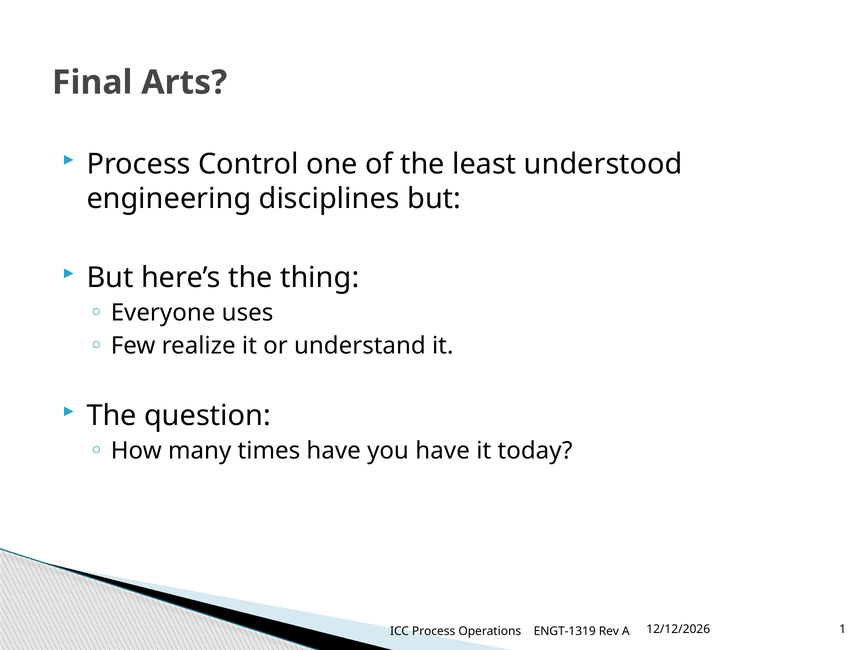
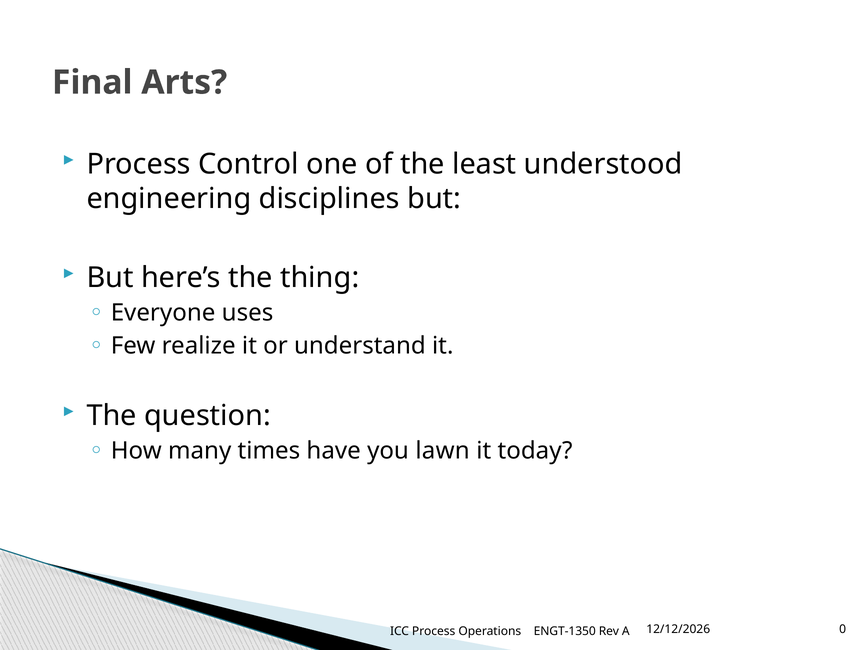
you have: have -> lawn (443, 451)
1: 1 -> 0 (843, 630)
ENGT-1319: ENGT-1319 -> ENGT-1350 (565, 631)
